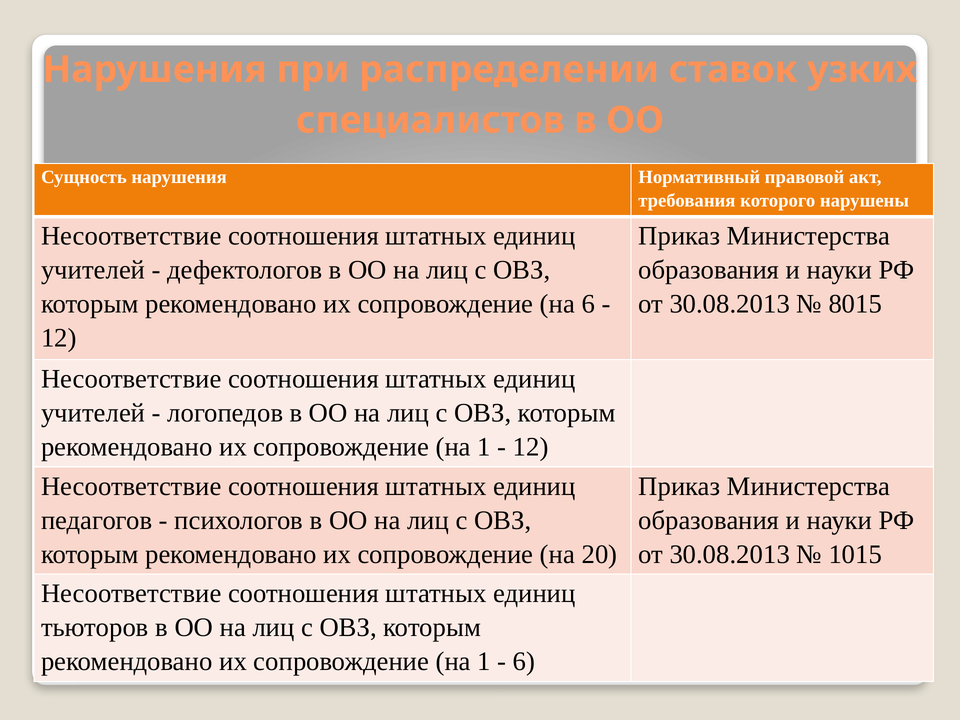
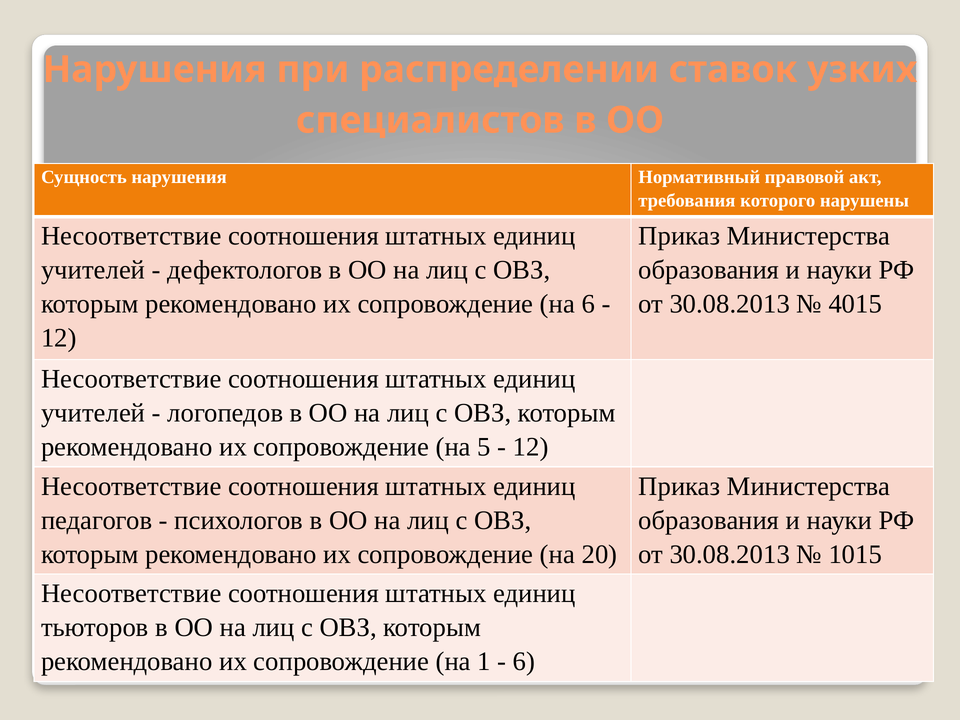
8015: 8015 -> 4015 (855, 304)
1: 1 -> 5 (484, 447)
